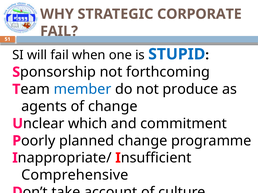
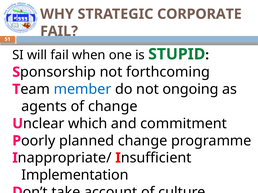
STUPID colour: blue -> green (177, 54)
produce: produce -> ongoing (191, 89)
Comprehensive: Comprehensive -> Implementation (75, 175)
